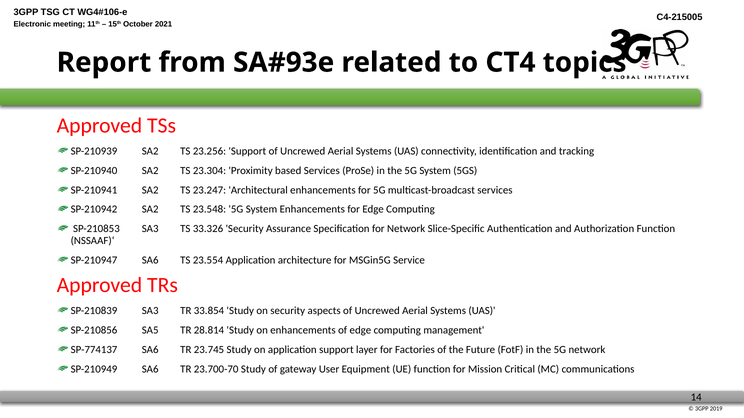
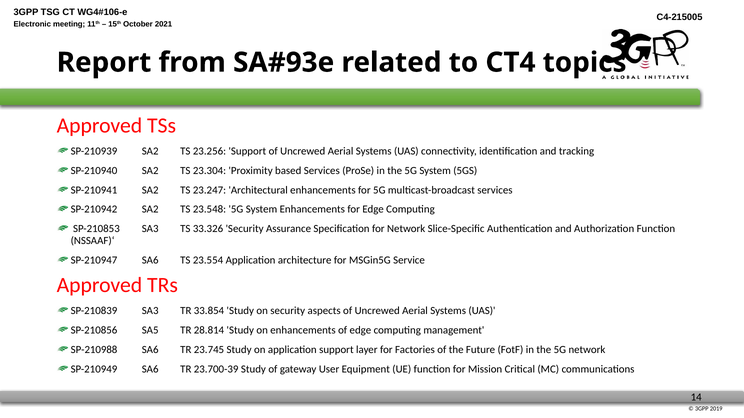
SP-774137: SP-774137 -> SP-210988 (94, 350)
23.700-70: 23.700-70 -> 23.700-39 (216, 369)
